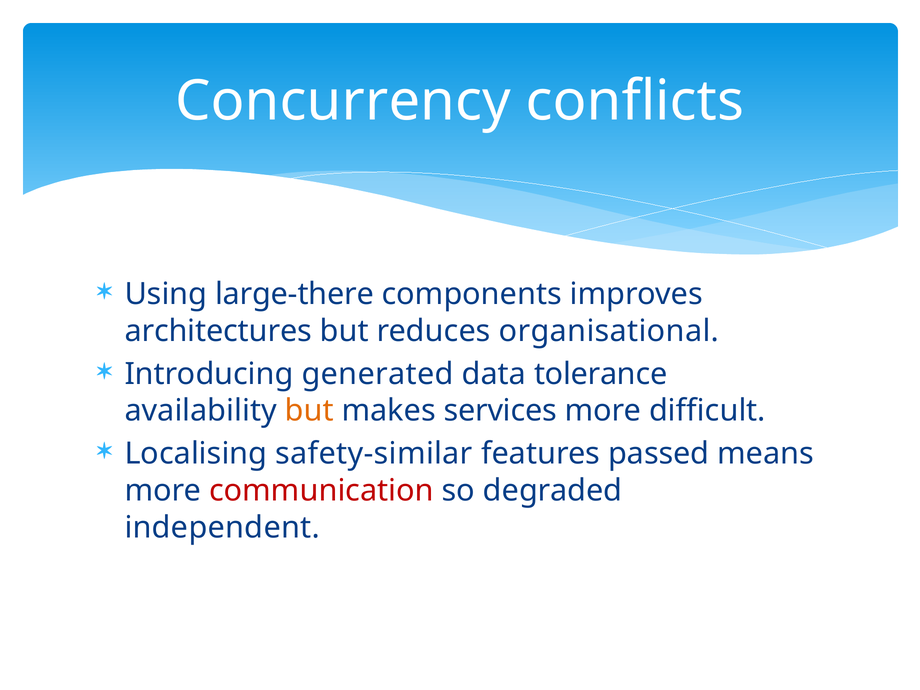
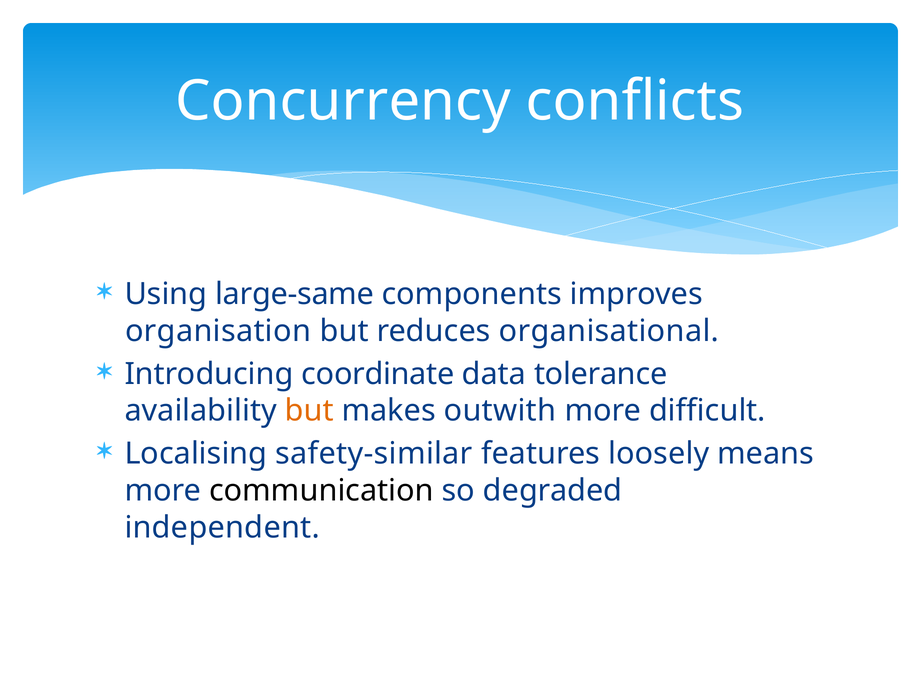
large-there: large-there -> large-same (295, 294)
architectures: architectures -> organisation (218, 331)
generated: generated -> coordinate (378, 374)
services: services -> outwith (500, 411)
passed: passed -> loosely (659, 454)
communication colour: red -> black (321, 491)
